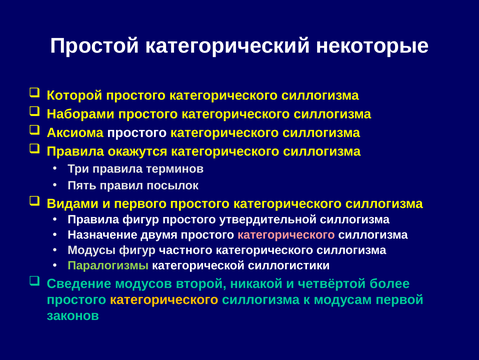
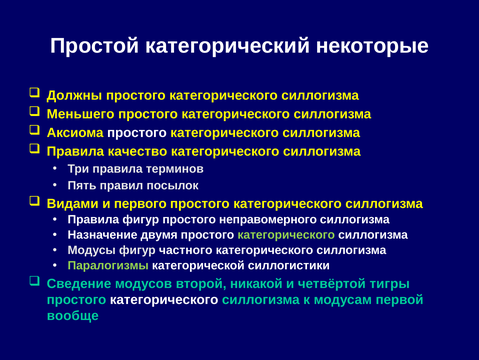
Которой: Которой -> Должны (74, 95)
Наборами: Наборами -> Меньшего (81, 114)
окажутся: окажутся -> качество (138, 151)
утвердительной: утвердительной -> неправомерного (268, 219)
категорического colour: pink -> light green (286, 234)
более: более -> тигры (390, 283)
категорического colour: yellow -> white (164, 299)
законов: законов -> вообще (73, 315)
